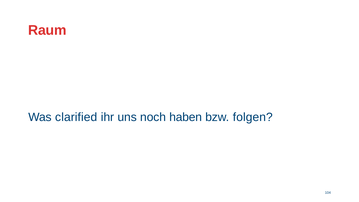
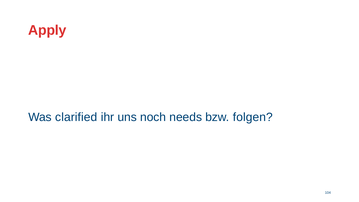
Raum: Raum -> Apply (47, 30)
haben: haben -> needs (186, 117)
